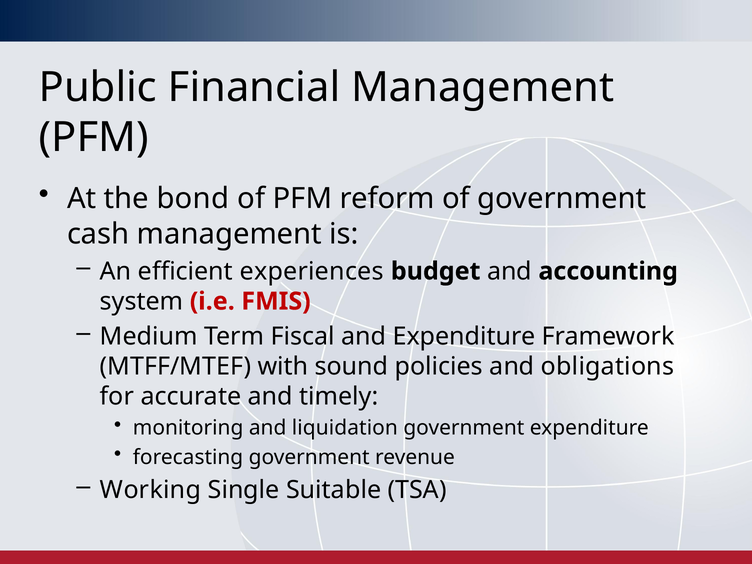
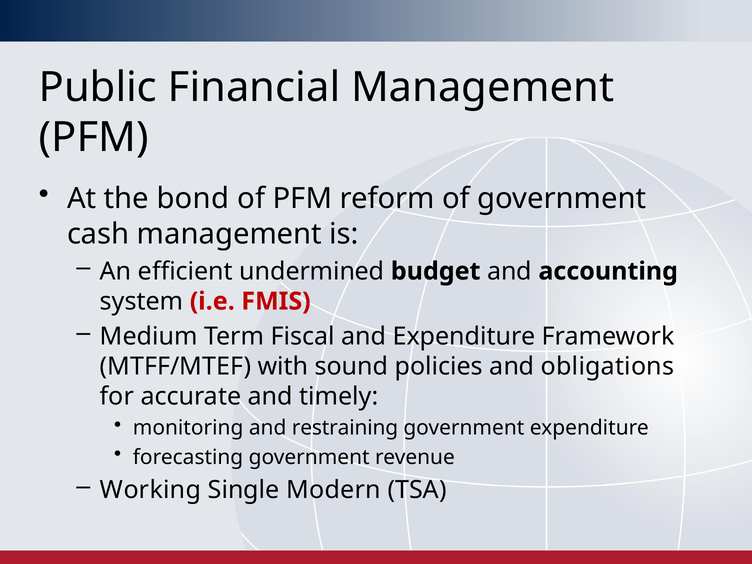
experiences: experiences -> undermined (312, 271)
liquidation: liquidation -> restraining (345, 428)
Suitable: Suitable -> Modern (334, 490)
